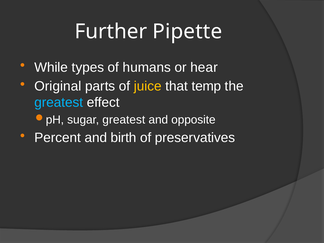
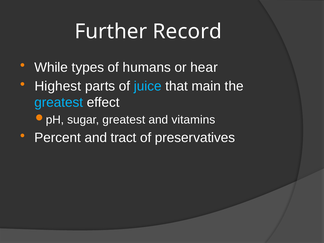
Pipette: Pipette -> Record (187, 31)
Original: Original -> Highest (58, 86)
juice colour: yellow -> light blue (148, 86)
temp: temp -> main (206, 86)
opposite: opposite -> vitamins (193, 120)
birth: birth -> tract (124, 138)
